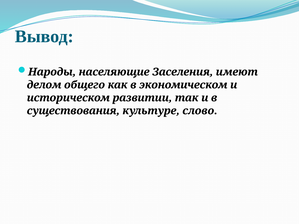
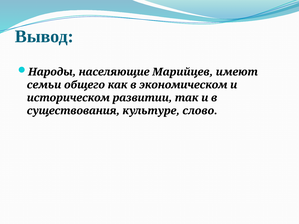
Заселения: Заселения -> Марийцев (183, 72)
делом: делом -> семьи (44, 85)
